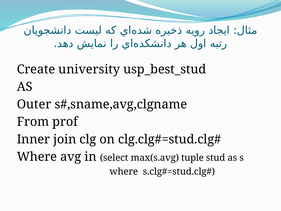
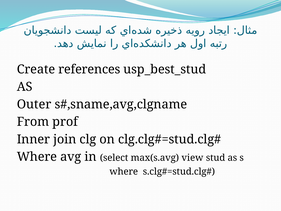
university: university -> references (89, 69)
tuple: tuple -> view (192, 158)
